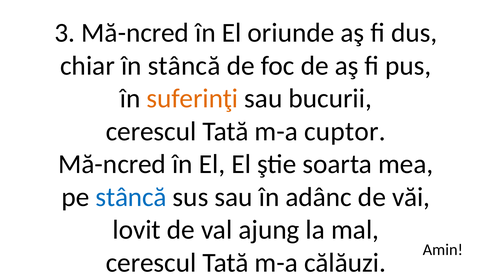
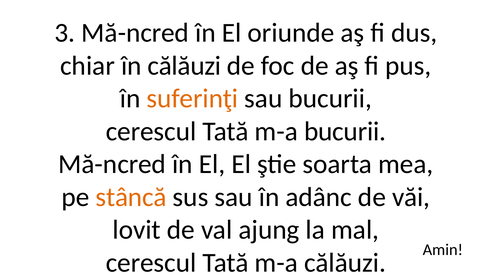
în stâncă: stâncă -> călăuzi (184, 66)
m-a cuptor: cuptor -> bucurii (345, 131)
stâncă colour: blue -> orange (131, 197)
